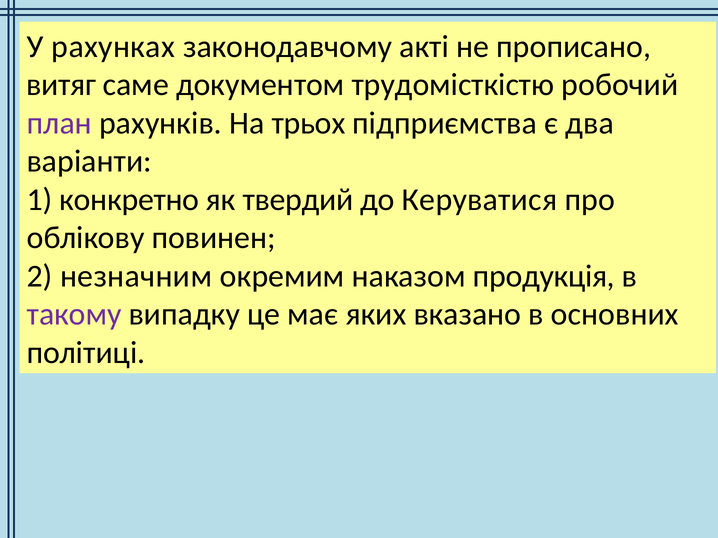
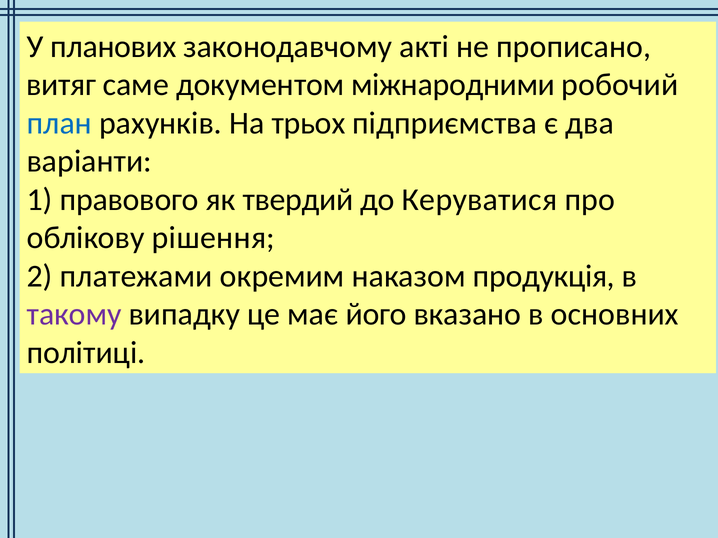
рахунках: рахунках -> планових (113, 47)
трудомісткістю: трудомісткістю -> міжнародними (453, 85)
план colour: purple -> blue (59, 123)
конкретно: конкретно -> правового (129, 200)
повинен: повинен -> рішення (213, 238)
незначним: незначним -> платежами (136, 276)
яких: яких -> його (376, 315)
